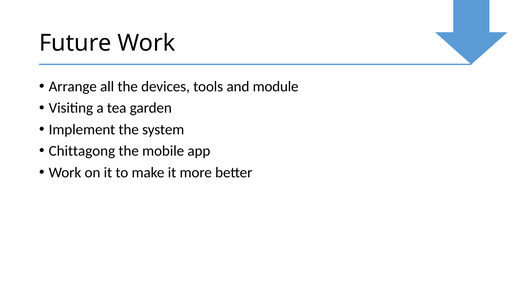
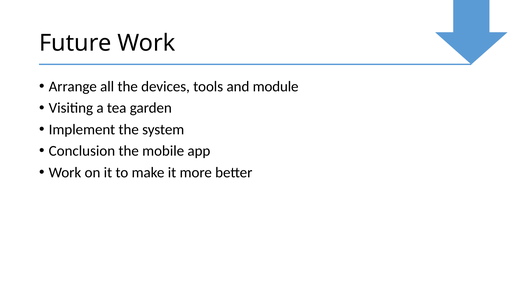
Chittagong: Chittagong -> Conclusion (82, 151)
